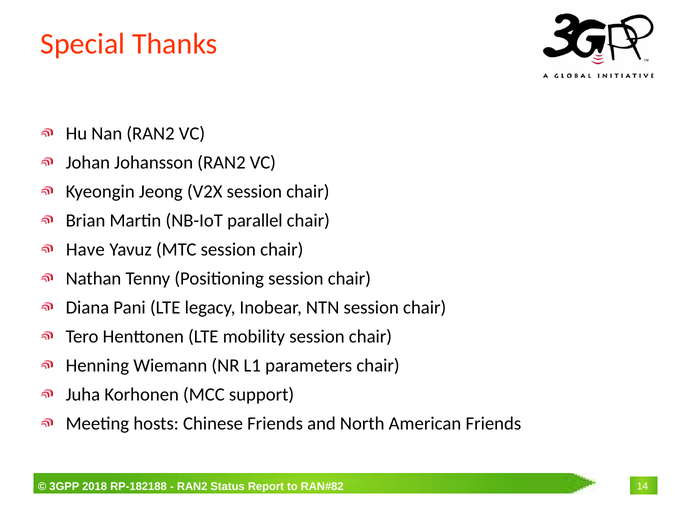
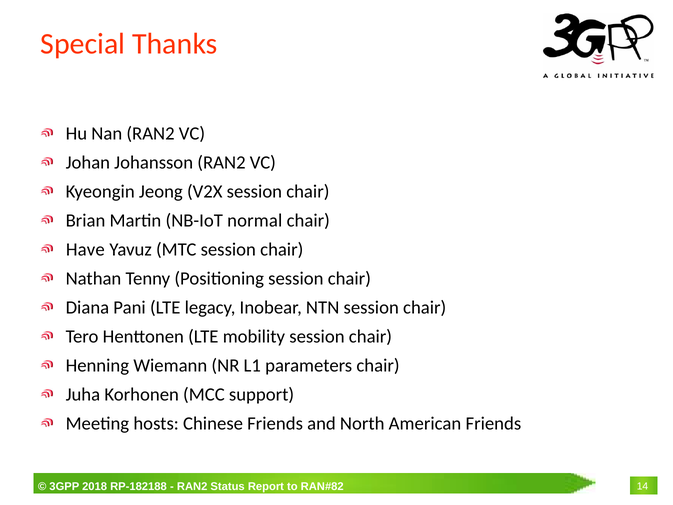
parallel: parallel -> normal (255, 221)
